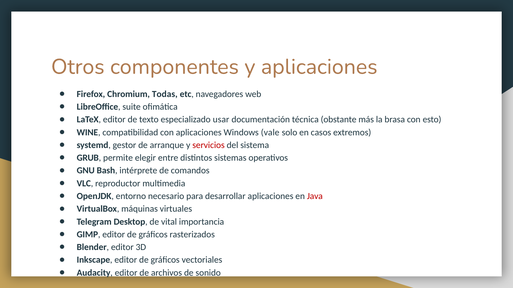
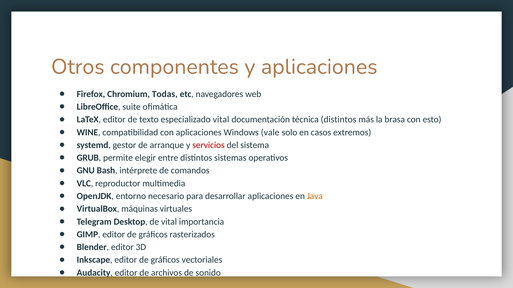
especializado usar: usar -> vital (221, 120)
técnica obstante: obstante -> distintos (339, 120)
Java colour: red -> orange (315, 196)
